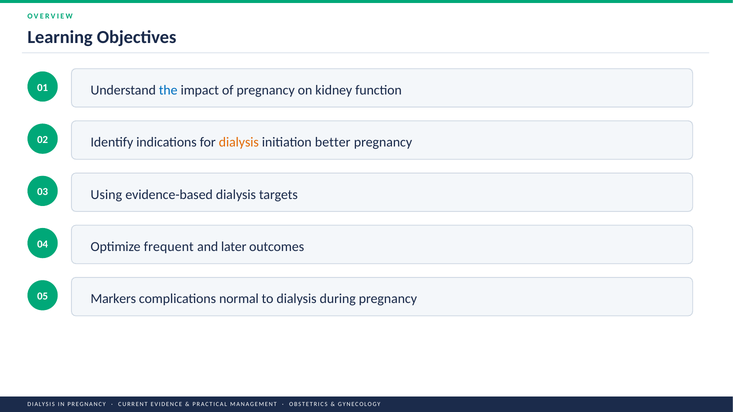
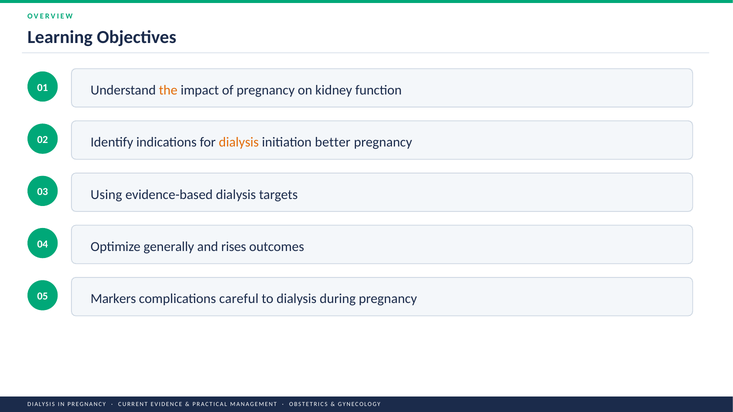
the colour: blue -> orange (168, 90)
frequent: frequent -> generally (169, 247)
later: later -> rises (234, 247)
normal: normal -> careful (239, 299)
